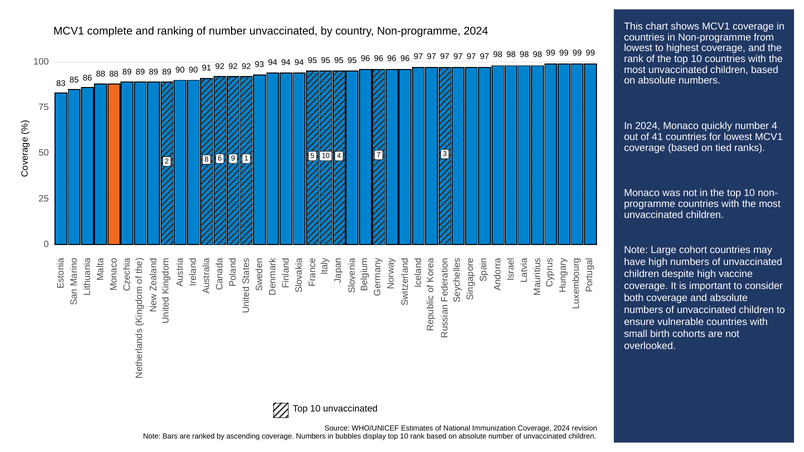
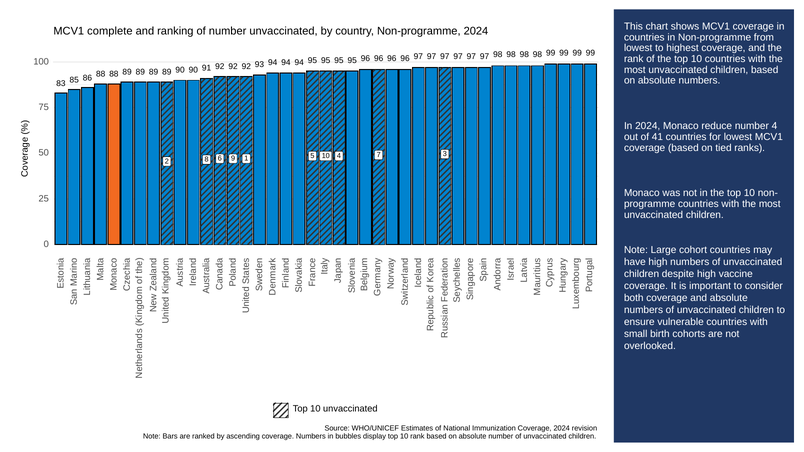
quickly: quickly -> reduce (717, 126)
